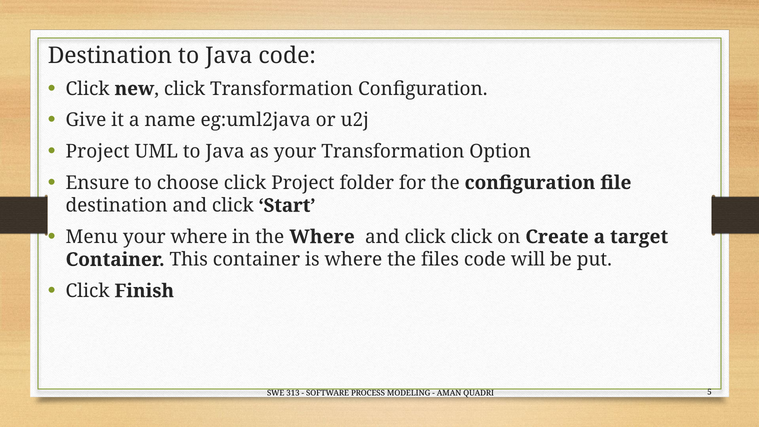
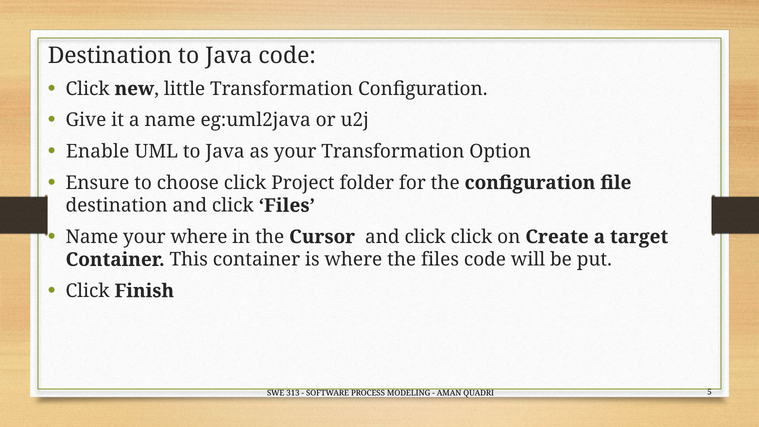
new click: click -> little (185, 89)
Project: Project -> Enable (98, 151)
click Start: Start -> Files (287, 206)
Menu: Menu -> Name (92, 237)
the Where: Where -> Cursor (322, 237)
